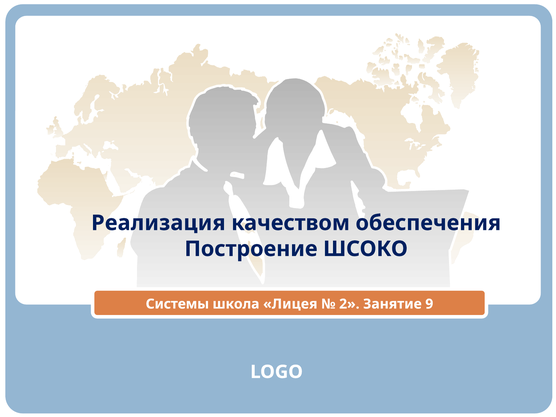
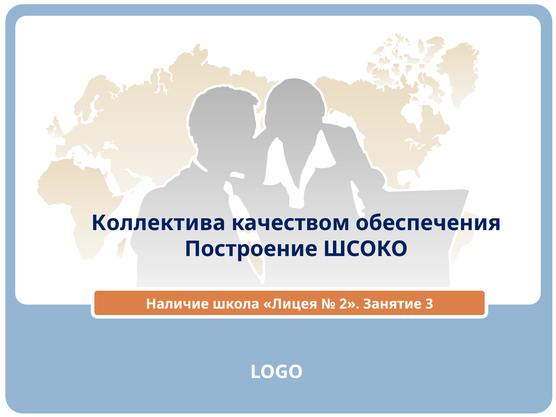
Реализация: Реализация -> Коллектива (158, 223)
Системы: Системы -> Наличие (177, 304)
9: 9 -> 3 (429, 304)
